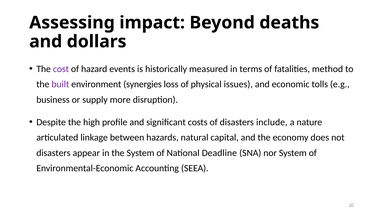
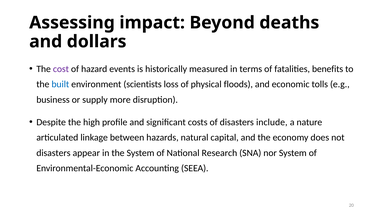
method: method -> benefits (328, 69)
built colour: purple -> blue (60, 84)
synergies: synergies -> scientists (143, 84)
issues: issues -> floods (238, 84)
Deadline: Deadline -> Research (219, 153)
